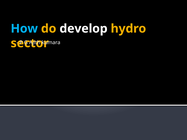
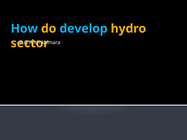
develop colour: white -> light blue (84, 29)
